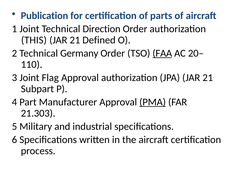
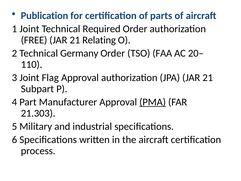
Direction: Direction -> Required (102, 29)
THIS: THIS -> FREE (34, 40)
Defined: Defined -> Relating (99, 40)
FAA underline: present -> none (162, 53)
